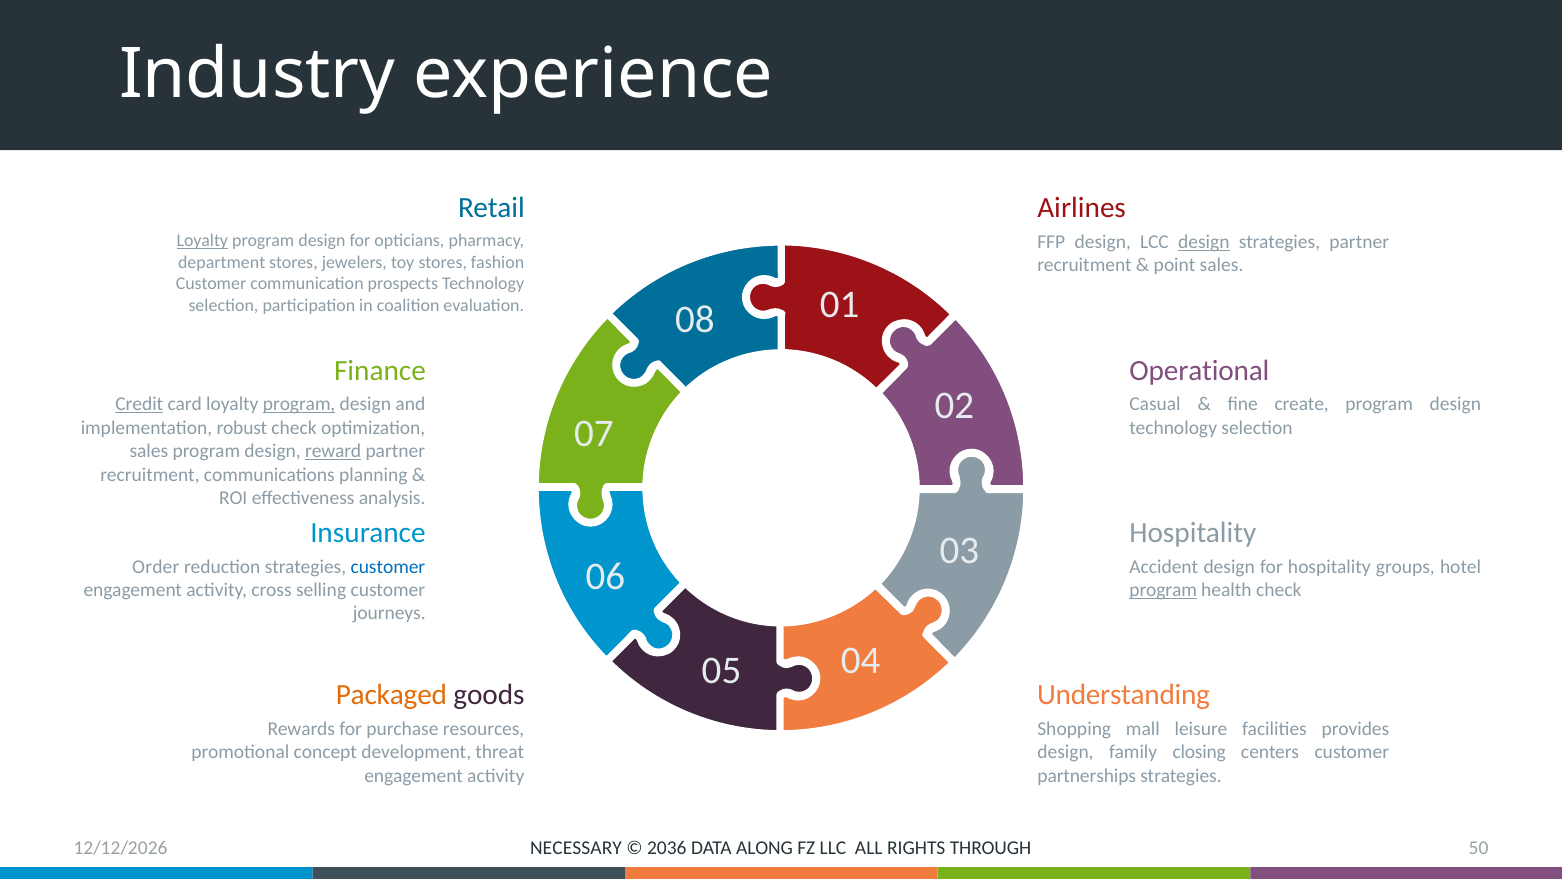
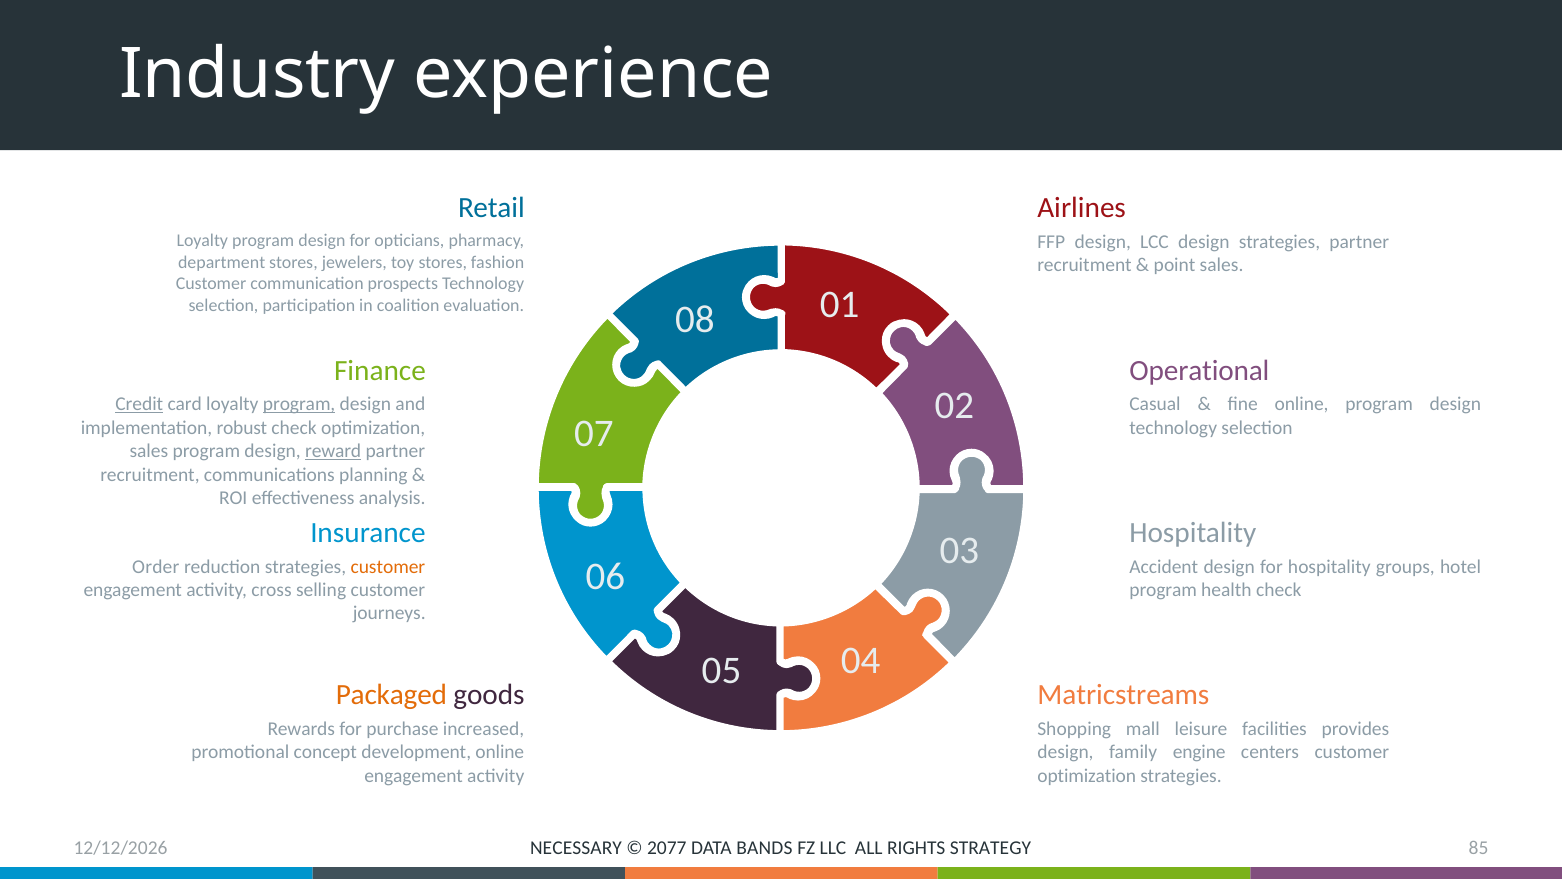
Loyalty underline: present -> none (202, 241)
design underline: present -> none (1204, 242)
fine create: create -> online (1302, 404)
customer colour: blue -> orange (388, 566)
program underline: present -> none (1163, 590)
Understanding: Understanding -> Matricstreams (1123, 695)
resources: resources -> increased (484, 729)
development threat: threat -> online (500, 752)
closing: closing -> engine (1199, 752)
partnerships: partnerships -> optimization (1087, 776)
50: 50 -> 85 (1479, 848)
2036: 2036 -> 2077 (667, 848)
ALONG: ALONG -> BANDS (764, 848)
THROUGH: THROUGH -> STRATEGY (990, 848)
